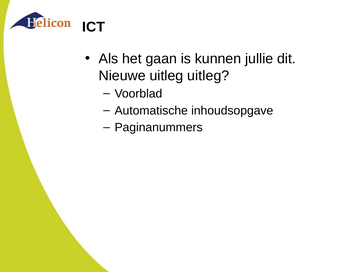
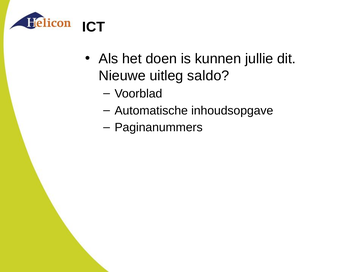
gaan: gaan -> doen (161, 59)
uitleg uitleg: uitleg -> saldo (208, 76)
